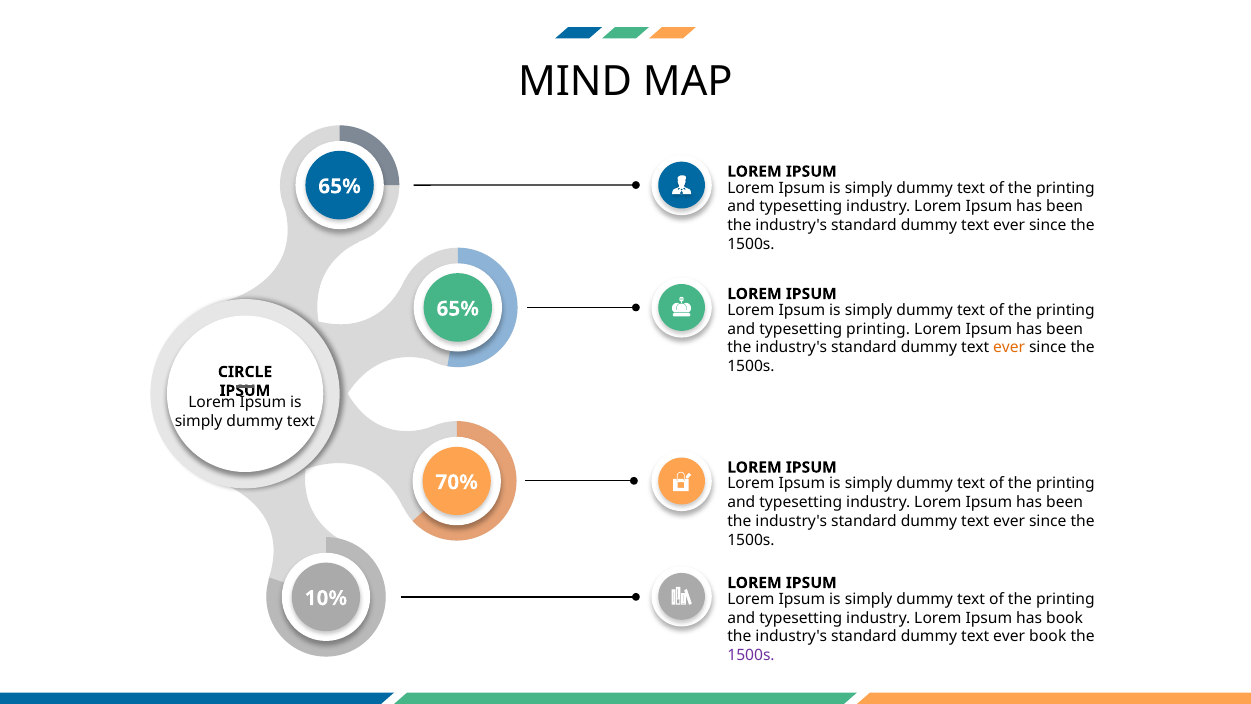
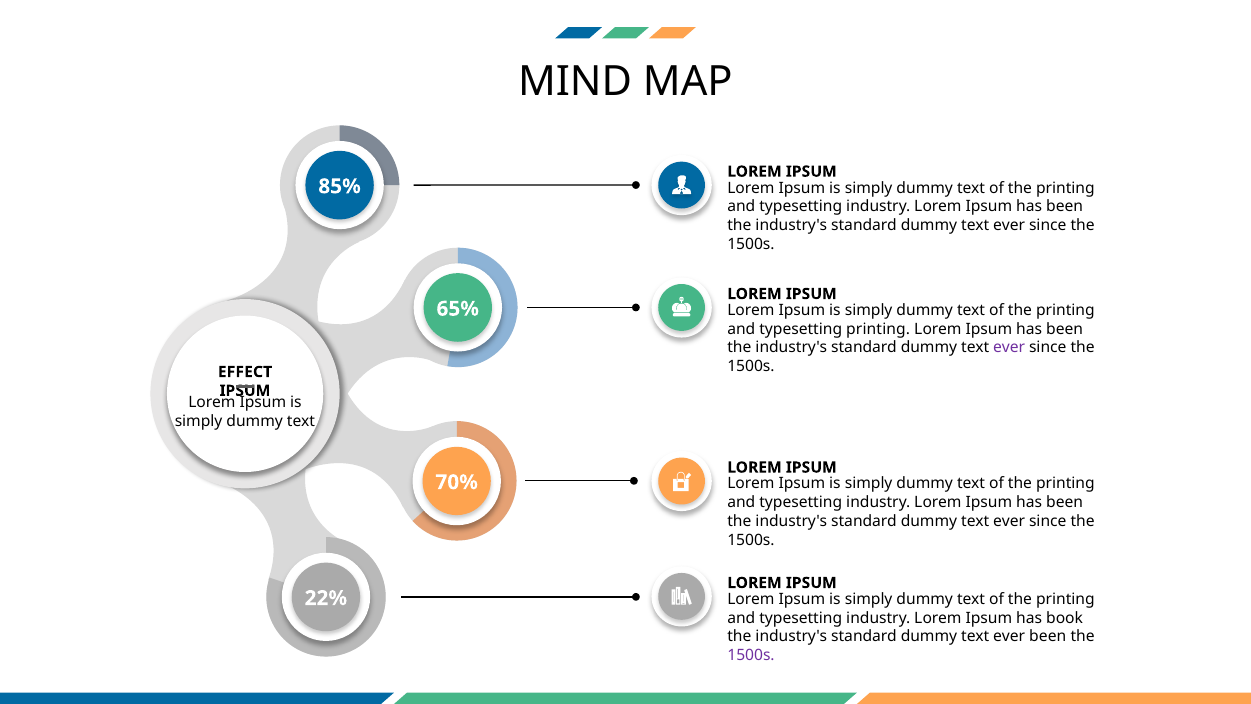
65%: 65% -> 85% (340, 186)
ever colour: orange -> purple (1009, 348)
CIRCLE: CIRCLE -> EFFECT (245, 372)
10%: 10% -> 22% (326, 598)
ever book: book -> been (1048, 636)
